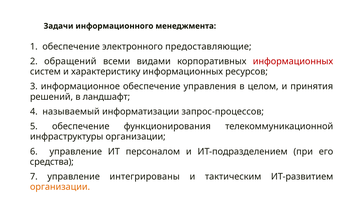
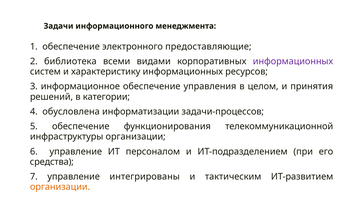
обращений: обращений -> библиотека (70, 61)
информационных colour: red -> purple (293, 61)
ландшафт: ландшафт -> категории (106, 97)
называемый: называемый -> обусловлена (71, 111)
запрос-процессов: запрос-процессов -> задачи-процессов (223, 111)
